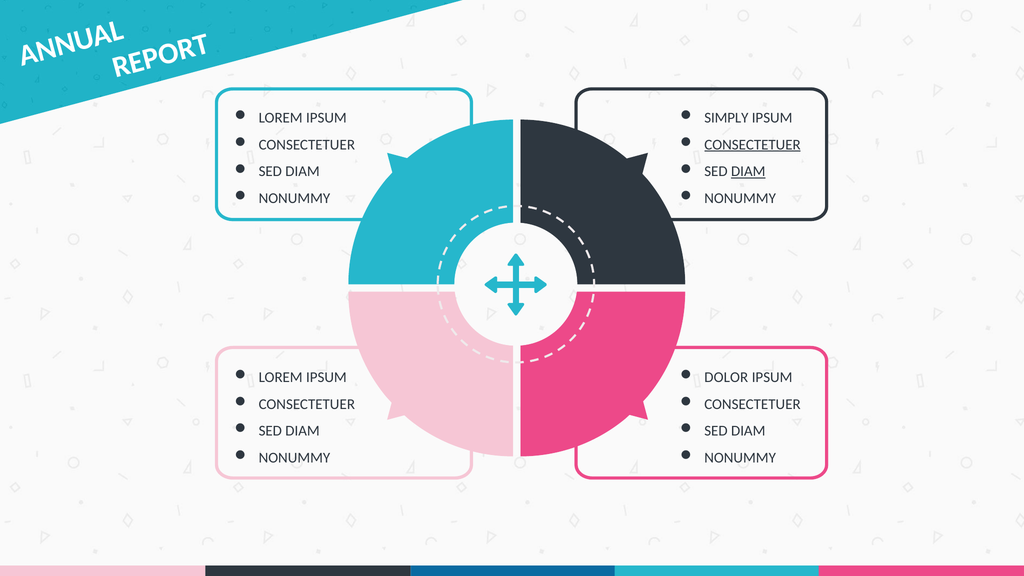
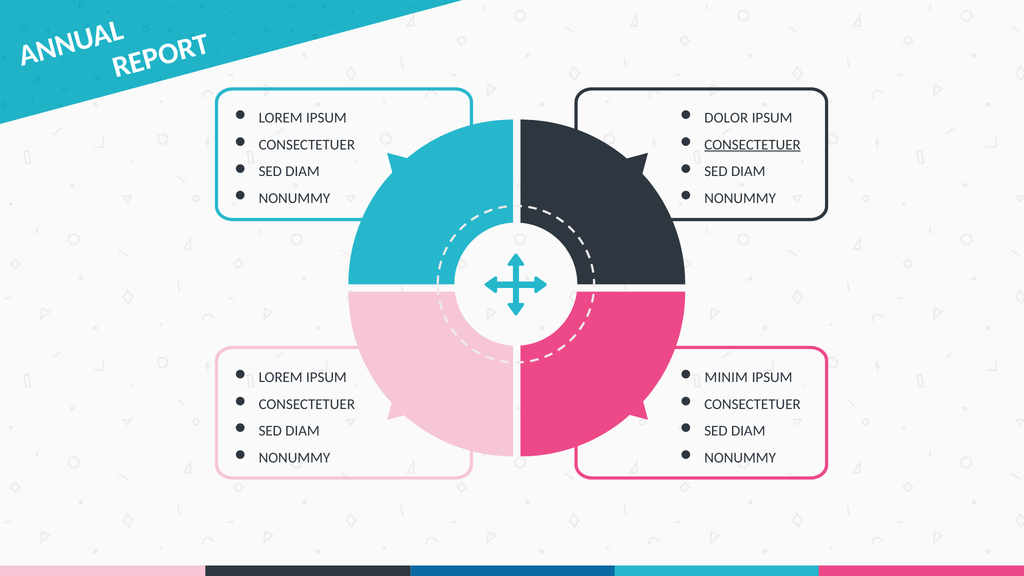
SIMPLY: SIMPLY -> DOLOR (726, 118)
DIAM underline: present -> none (748, 172)
DOLOR: DOLOR -> MINIM (726, 377)
